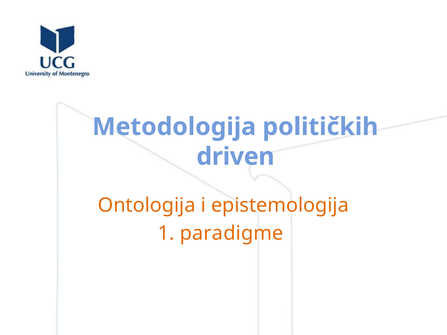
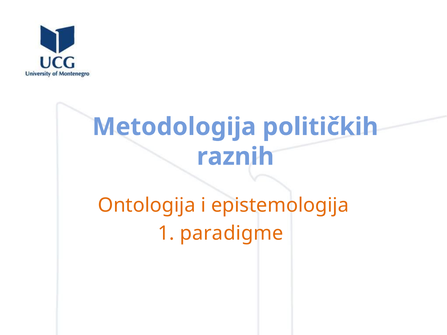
driven: driven -> raznih (235, 157)
